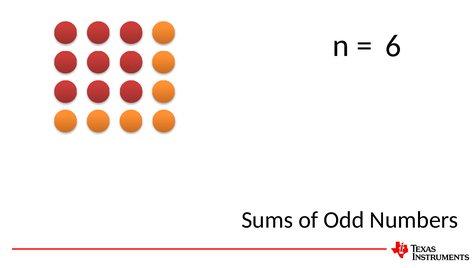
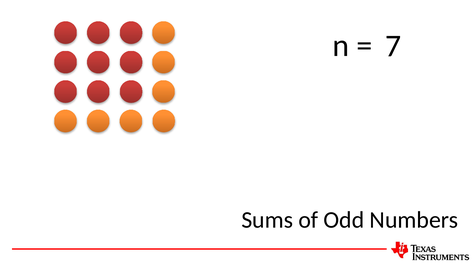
6: 6 -> 7 (393, 46)
